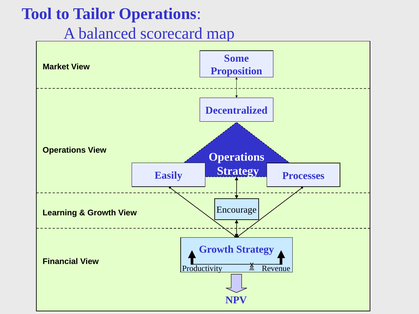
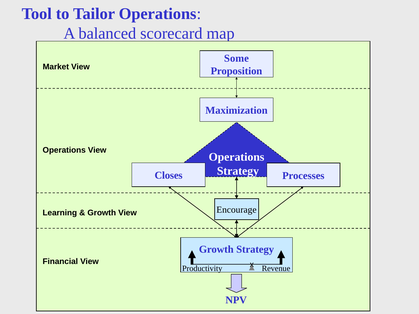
Decentralized: Decentralized -> Maximization (237, 110)
Easily: Easily -> Closes (169, 176)
